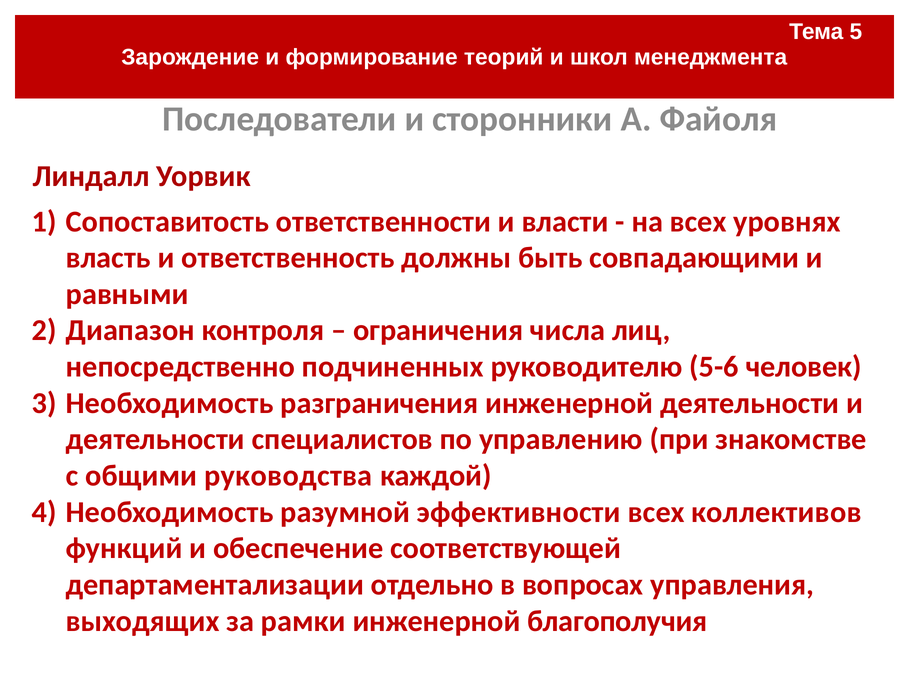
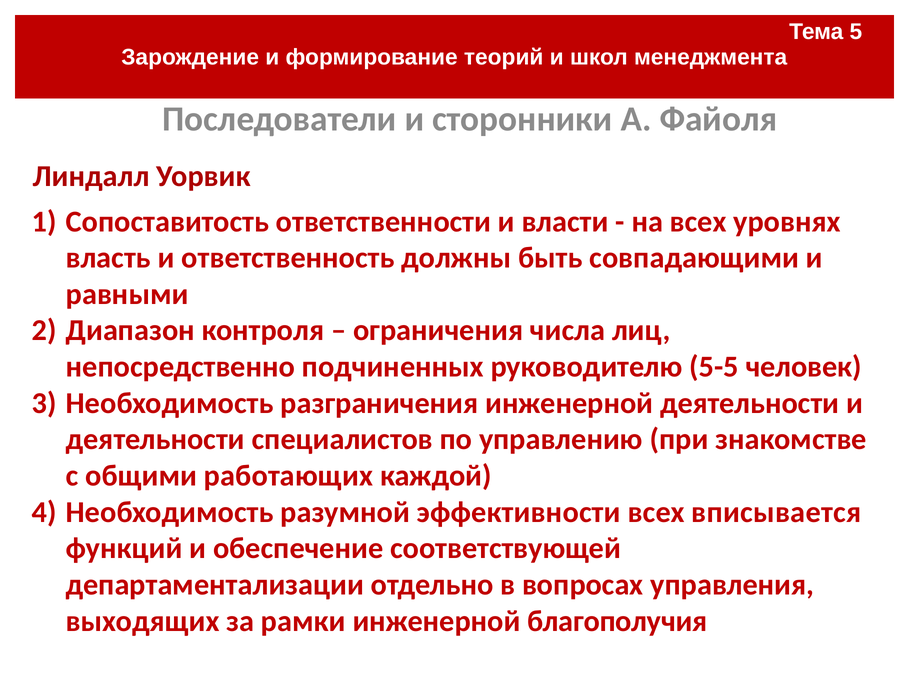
5-6: 5-6 -> 5-5 (714, 367)
руководства: руководства -> работающих (288, 476)
коллективов: коллективов -> вписывается (776, 513)
